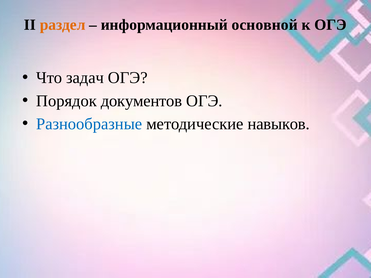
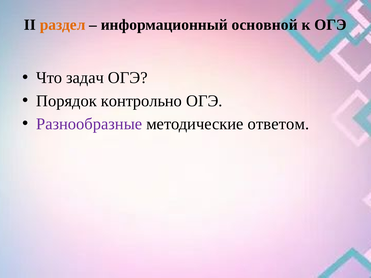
документов: документов -> контрольно (141, 101)
Разнообразные colour: blue -> purple (89, 124)
навыков: навыков -> ответом (279, 124)
